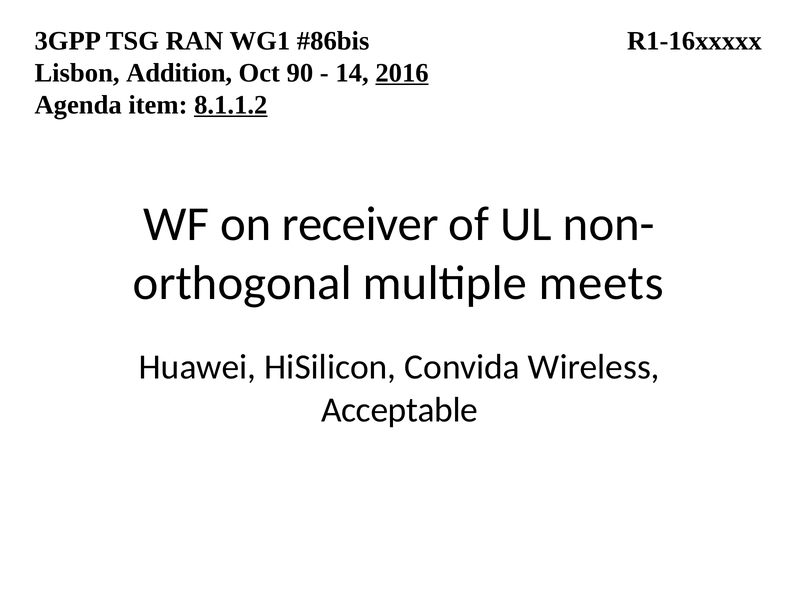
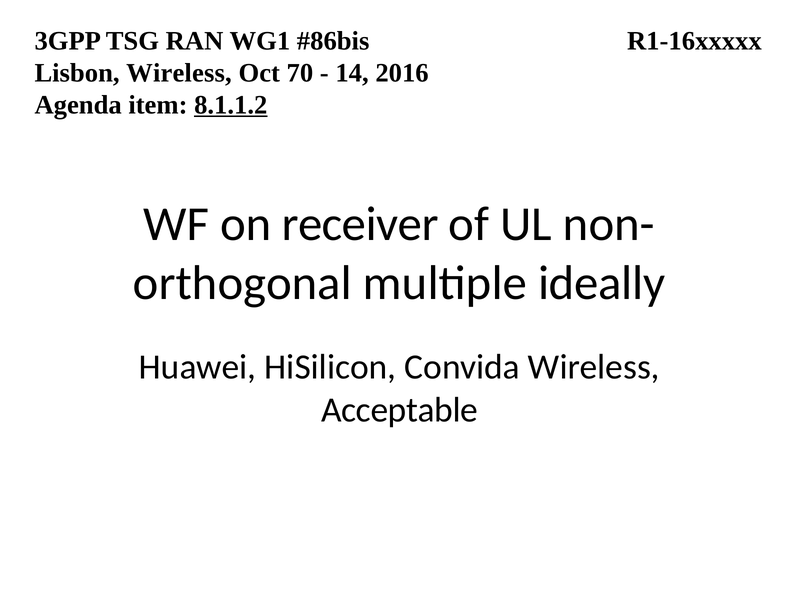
Lisbon Addition: Addition -> Wireless (179, 73)
90: 90 -> 70 (300, 73)
2016 underline: present -> none (402, 73)
meets: meets -> ideally (602, 283)
